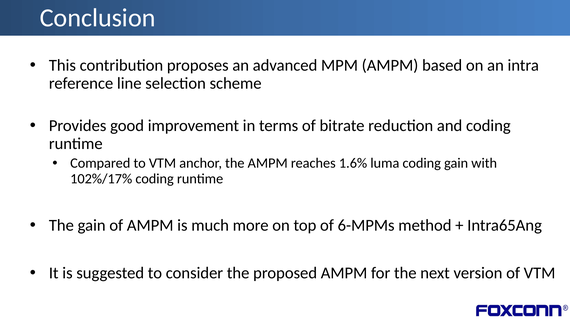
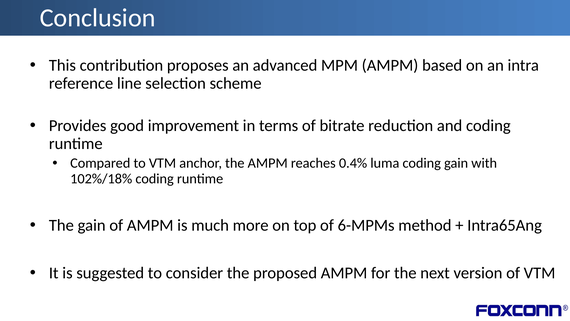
1.6%: 1.6% -> 0.4% (353, 163)
102%/17%: 102%/17% -> 102%/18% (101, 178)
